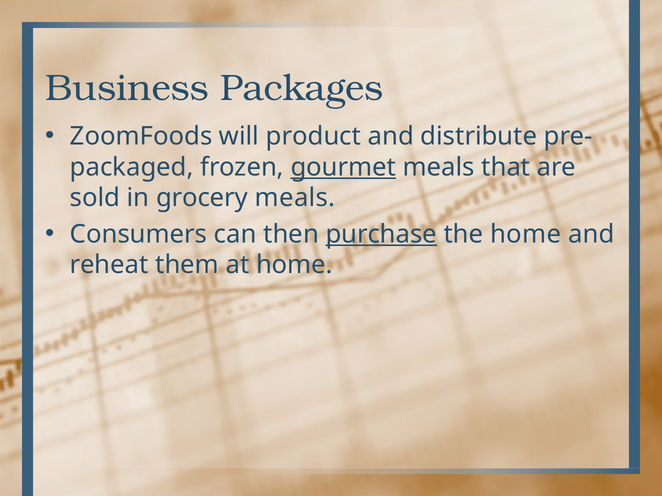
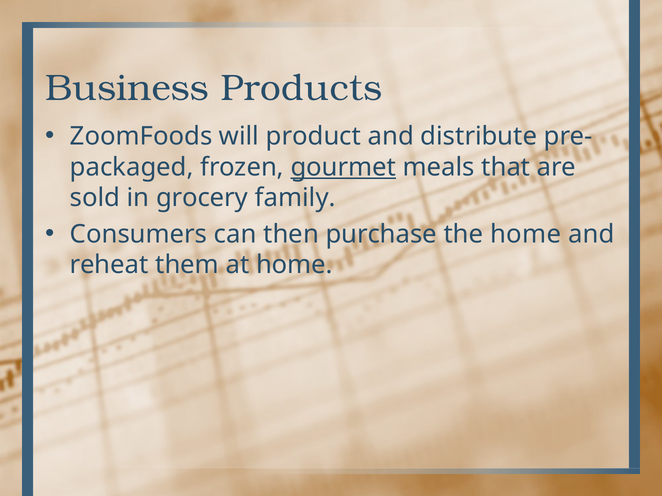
Packages: Packages -> Products (302, 88)
grocery meals: meals -> family (295, 198)
purchase underline: present -> none (381, 234)
